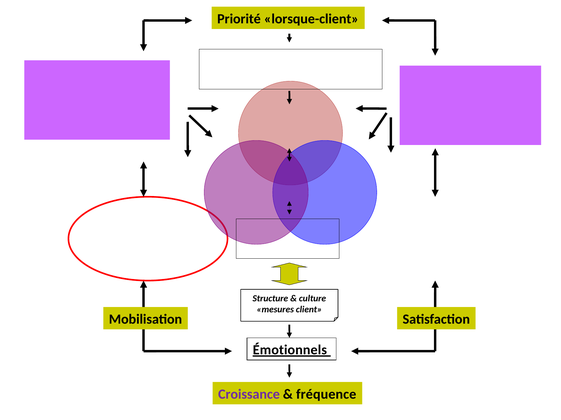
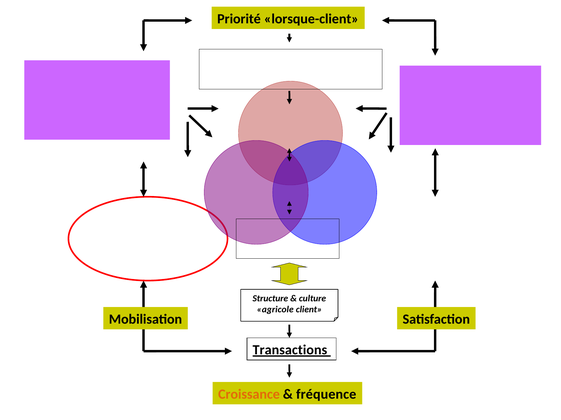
mesures: mesures -> agricole (275, 310)
Émotionnels: Émotionnels -> Transactions (290, 351)
Croissance colour: purple -> orange (249, 395)
